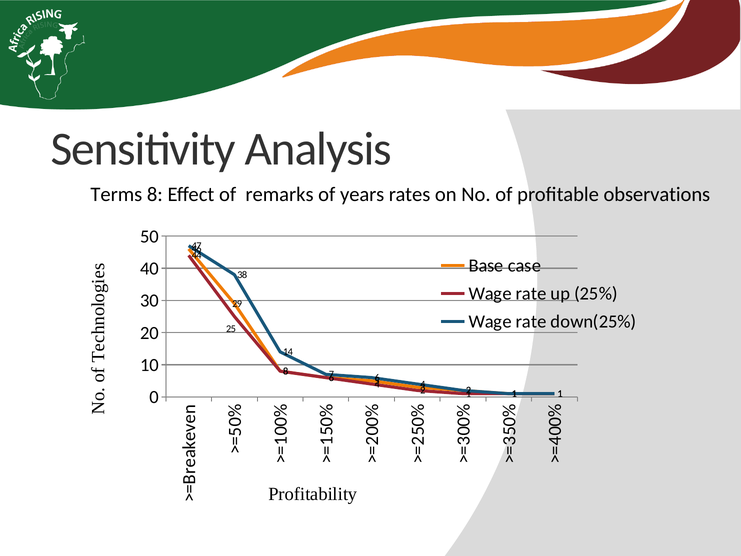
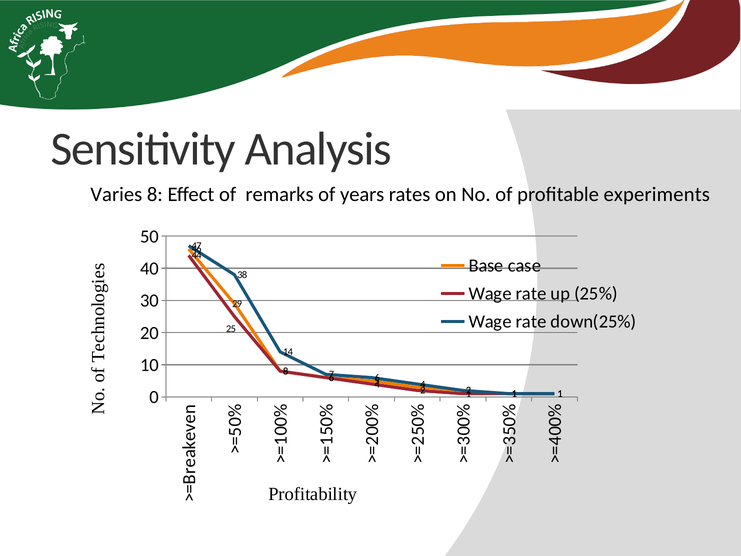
Terms: Terms -> Varies (116, 194)
observations: observations -> experiments (657, 194)
